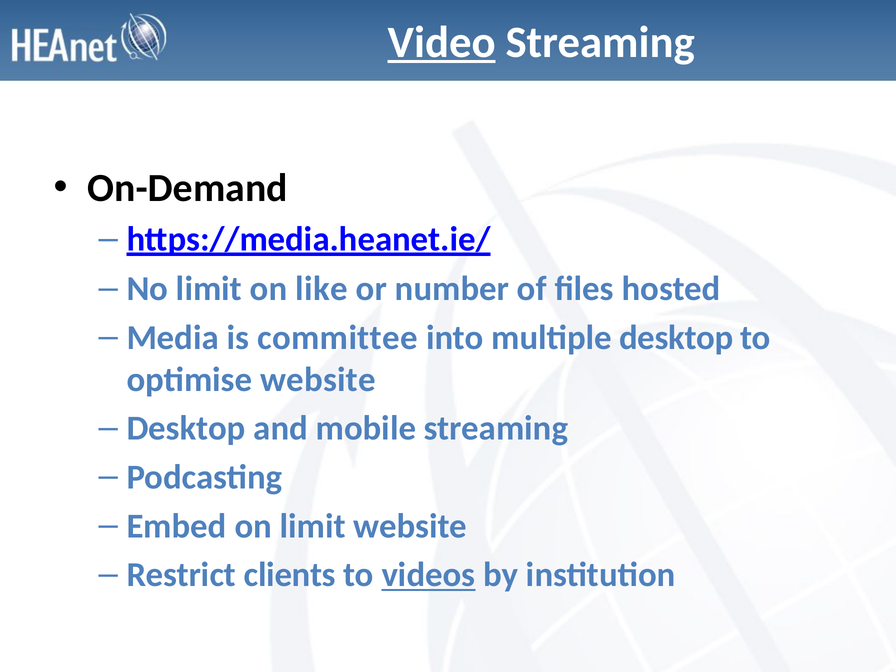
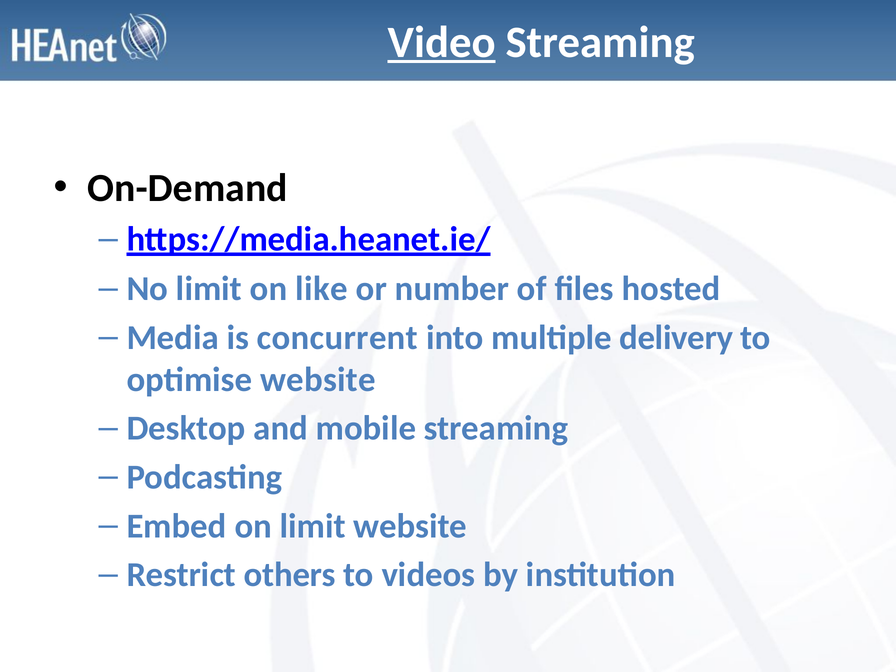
committee: committee -> concurrent (337, 338)
multiple desktop: desktop -> delivery (676, 338)
clients: clients -> others (290, 575)
videos underline: present -> none (428, 575)
